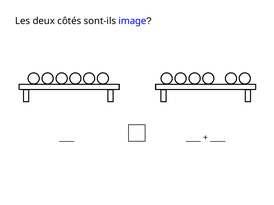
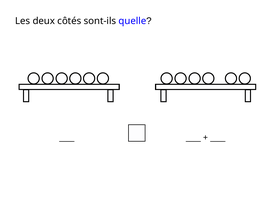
image: image -> quelle (132, 21)
